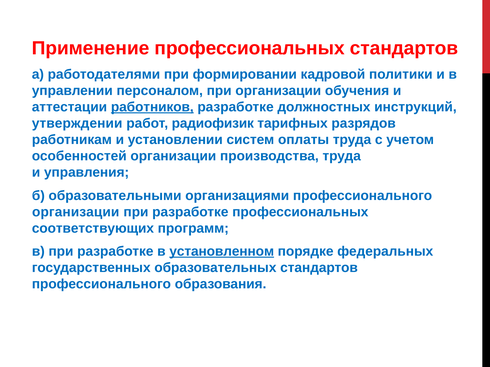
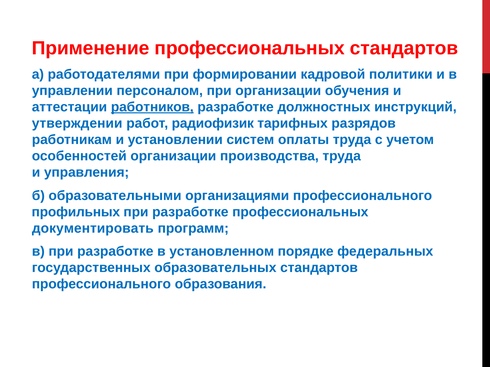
организации: организации -> профильных (76, 212)
соответствующих: соответствующих -> документировать (93, 229)
установленном underline: present -> none (222, 252)
